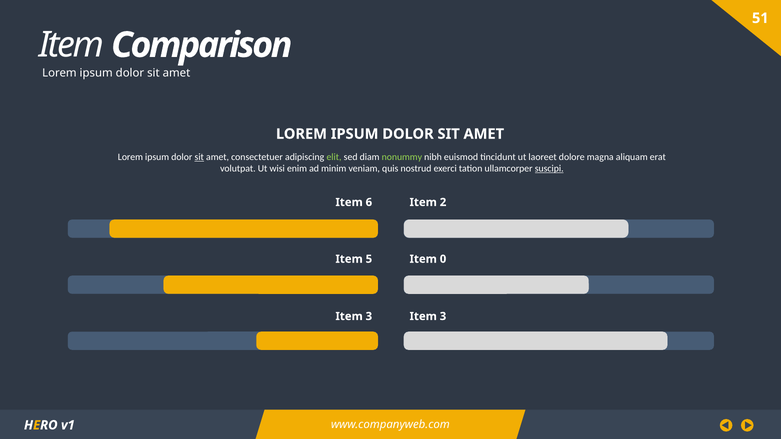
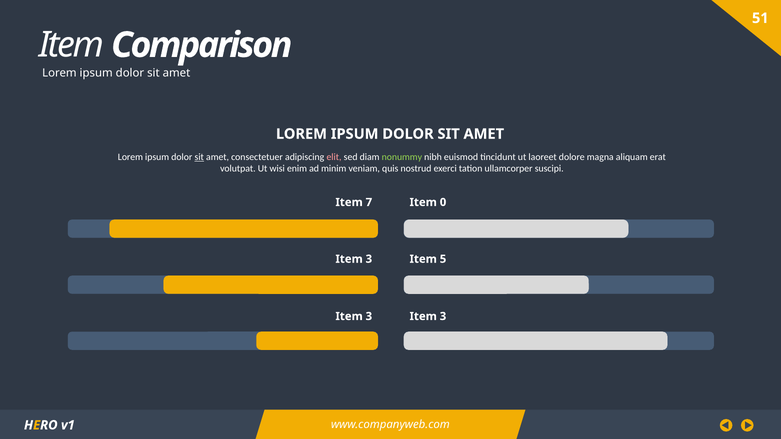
elit colour: light green -> pink (334, 157)
suscipi underline: present -> none (549, 169)
6: 6 -> 7 (369, 202)
2: 2 -> 0 (443, 202)
5: 5 -> 3 (369, 259)
0: 0 -> 5 (443, 259)
